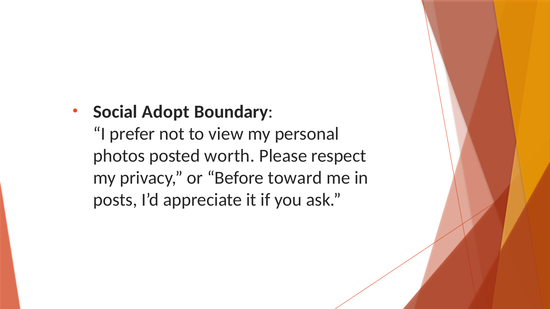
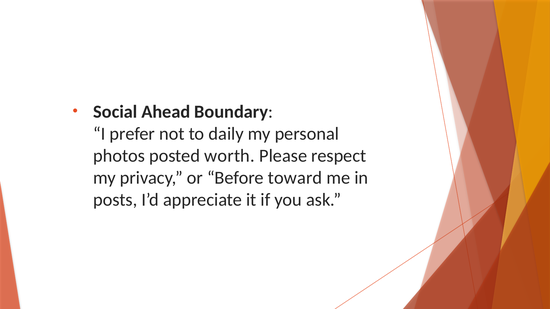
Adopt: Adopt -> Ahead (166, 112)
view: view -> daily (226, 134)
